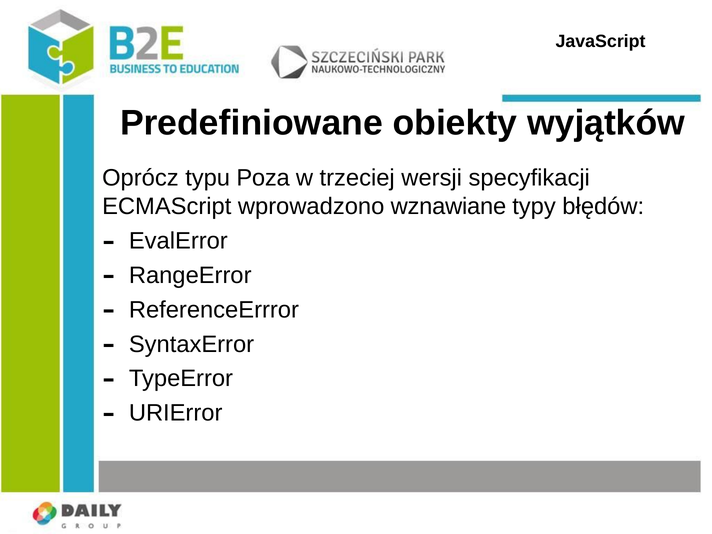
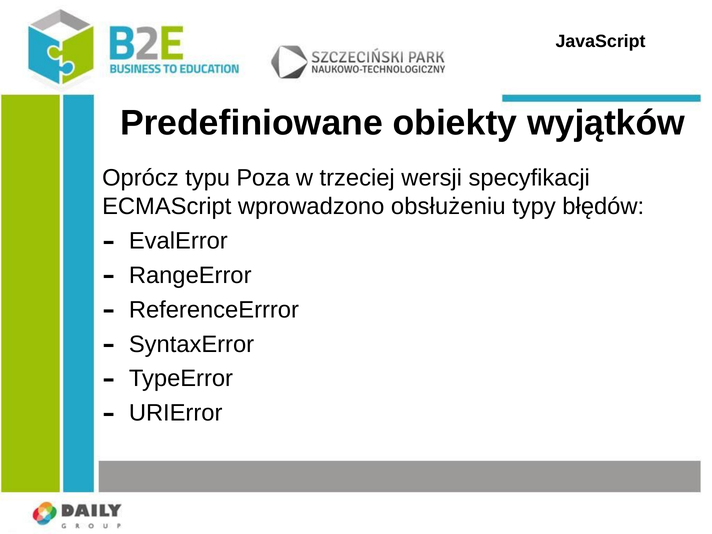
wznawiane: wznawiane -> obsłużeniu (448, 207)
